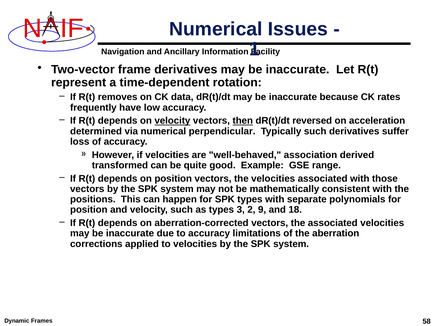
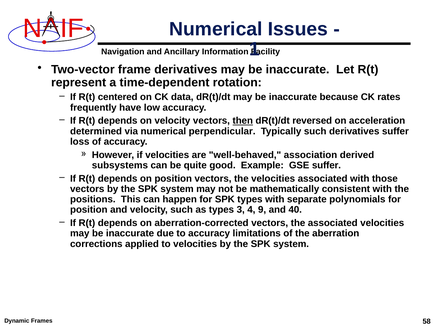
removes: removes -> centered (118, 97)
velocity underline: present -> none (172, 121)
transformed: transformed -> subsystems (120, 165)
GSE range: range -> suffer (326, 165)
2: 2 -> 4 (251, 210)
18: 18 -> 40 (295, 210)
